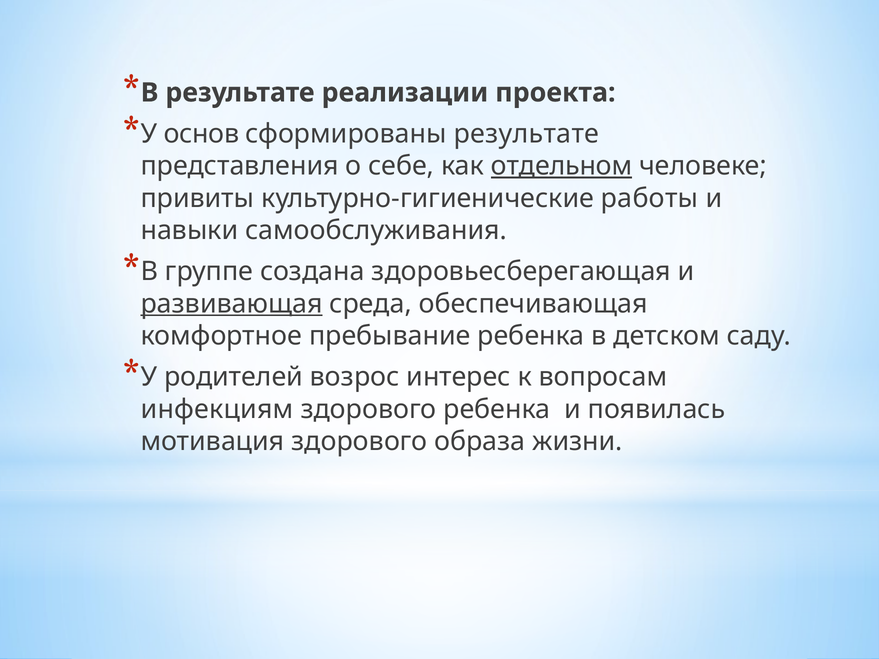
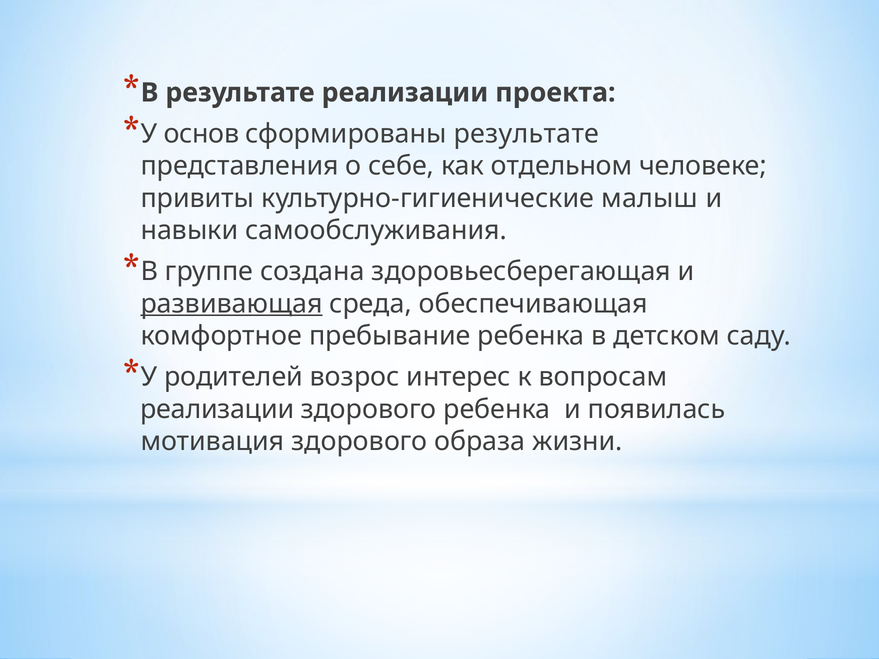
отдельном underline: present -> none (562, 166)
работы: работы -> малыш (650, 198)
инфекциям: инфекциям -> реализации (217, 409)
